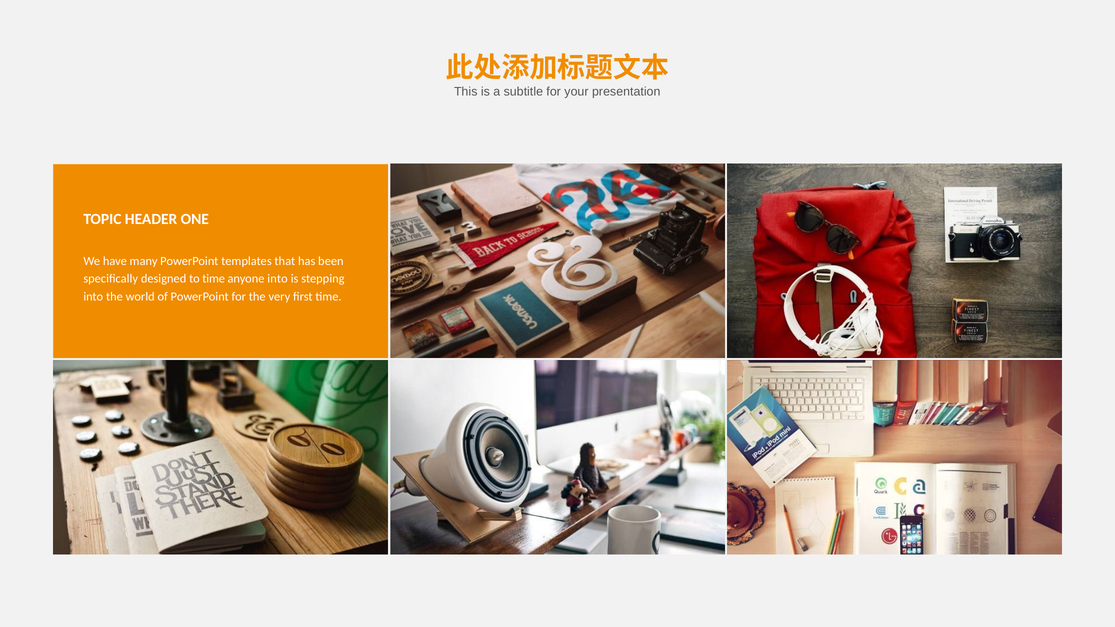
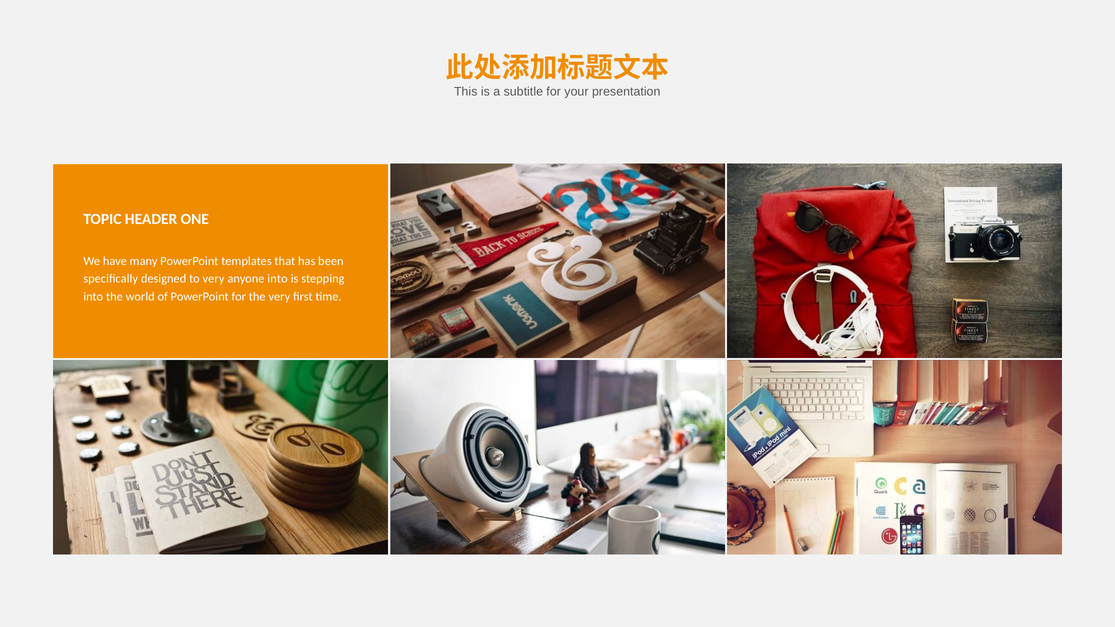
to time: time -> very (213, 279)
